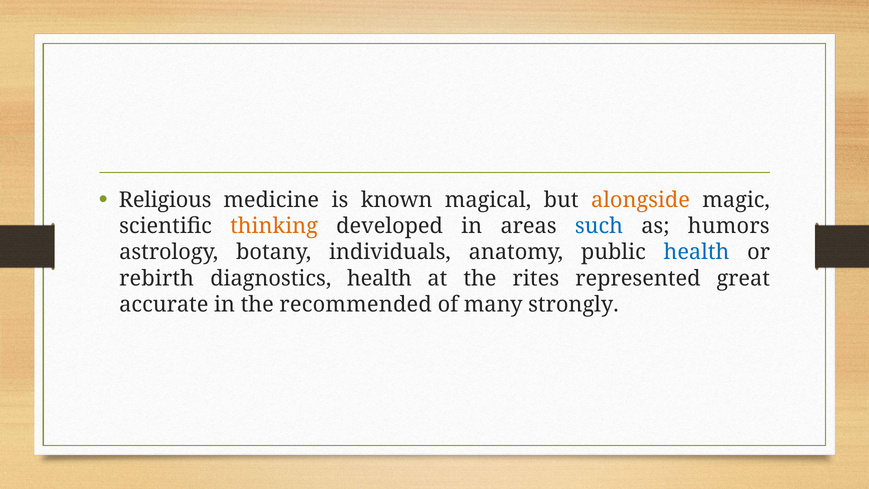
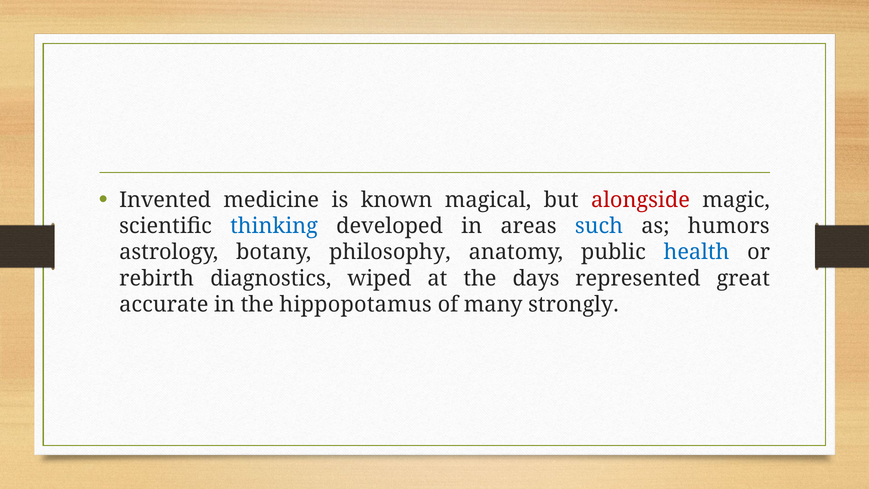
Religious: Religious -> Invented (165, 200)
alongside colour: orange -> red (640, 200)
thinking colour: orange -> blue (274, 226)
individuals: individuals -> philosophy (390, 252)
diagnostics health: health -> wiped (379, 278)
rites: rites -> days (536, 278)
recommended: recommended -> hippopotamus (356, 304)
